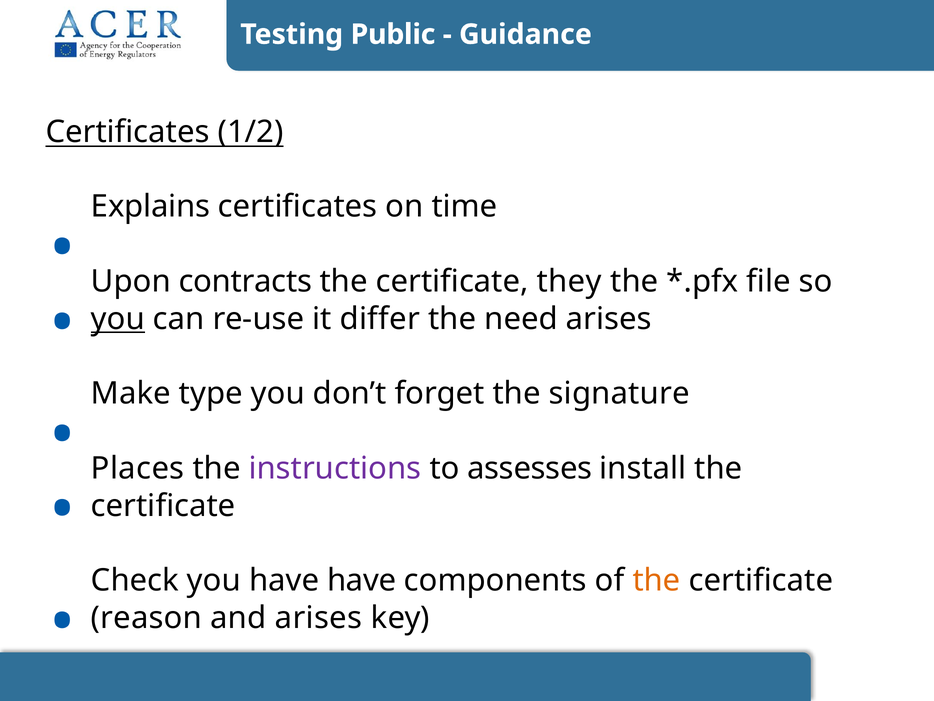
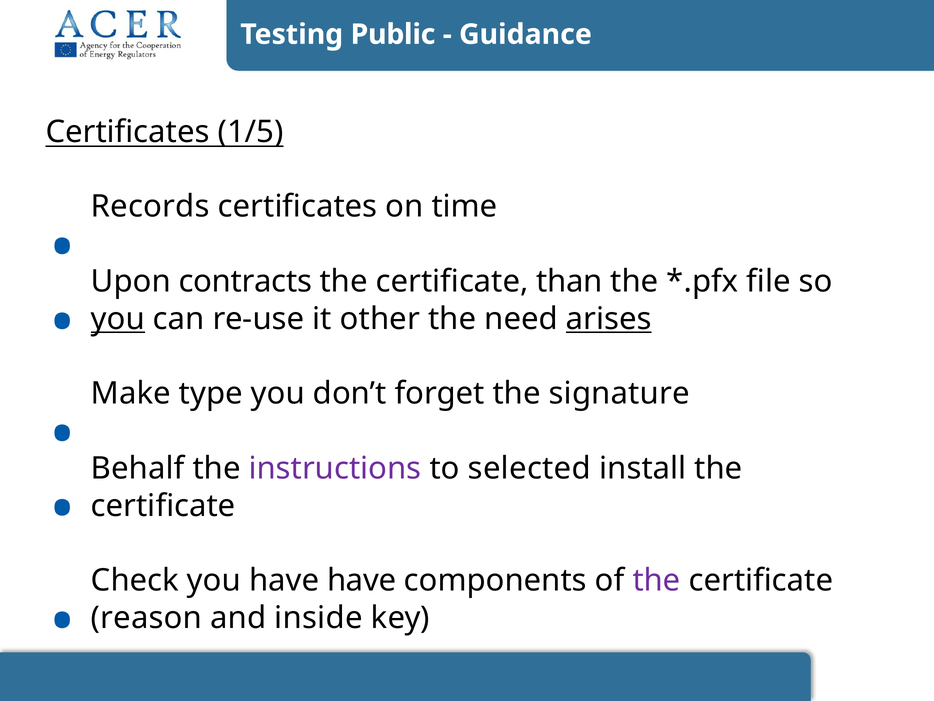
1/2: 1/2 -> 1/5 (251, 132)
Explains: Explains -> Records (150, 207)
they: they -> than (570, 281)
differ: differ -> other (380, 319)
arises underline: none -> present (609, 319)
Places: Places -> Behalf (138, 468)
assesses: assesses -> selected (529, 468)
the colour: orange -> purple (657, 580)
and arises: arises -> inside (318, 617)
